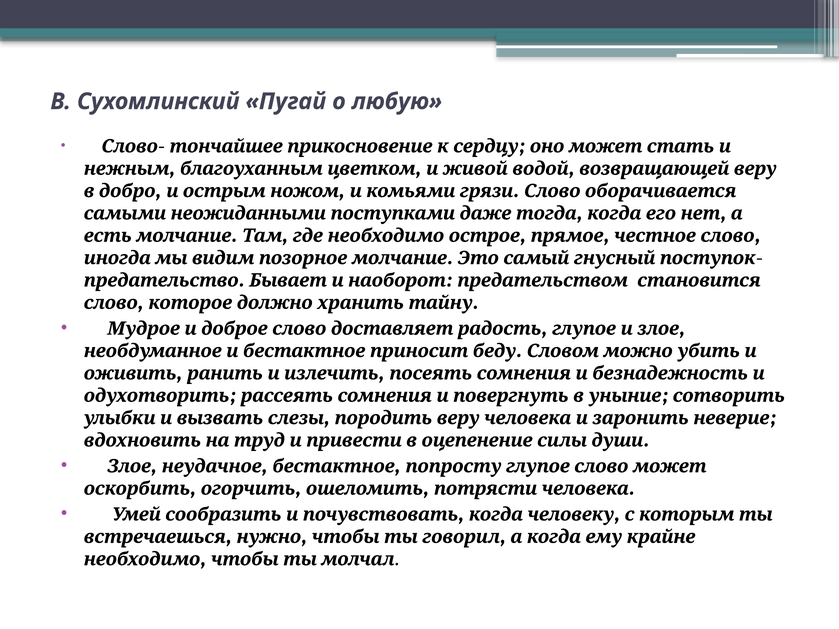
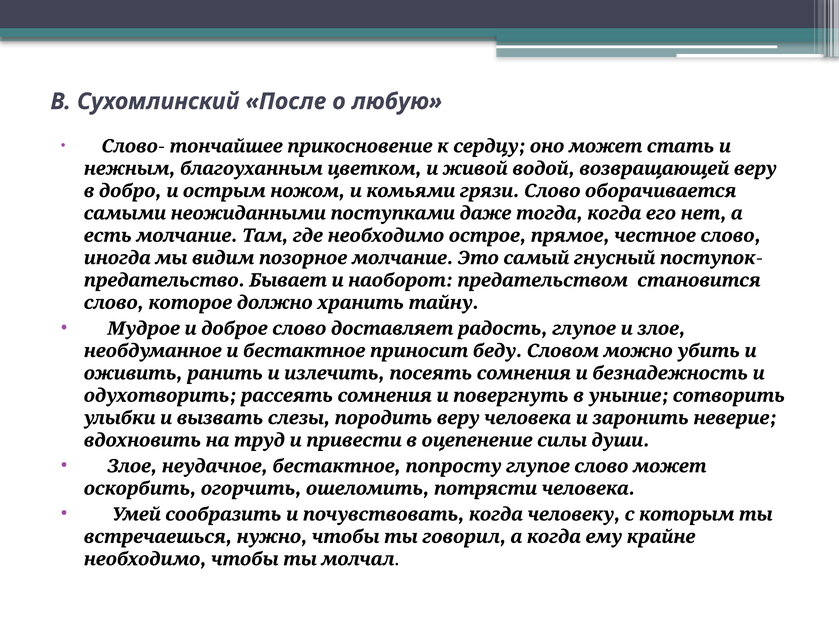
Пугай: Пугай -> После (286, 101)
